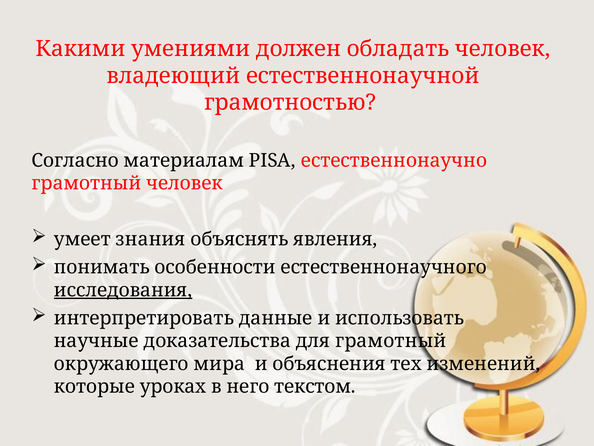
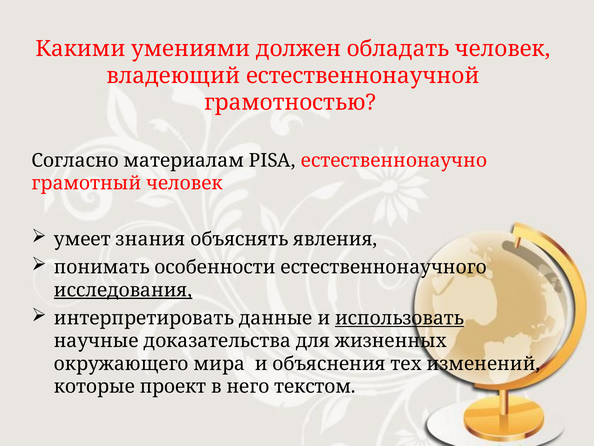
использовать underline: none -> present (400, 318)
для грамотный: грамотный -> жизненных (391, 341)
уроках: уроках -> проект (173, 386)
